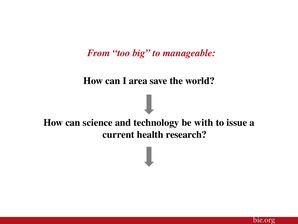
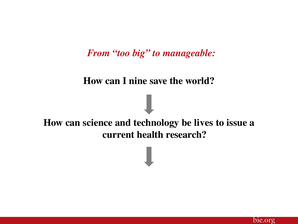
area: area -> nine (138, 81)
with: with -> lives (204, 122)
